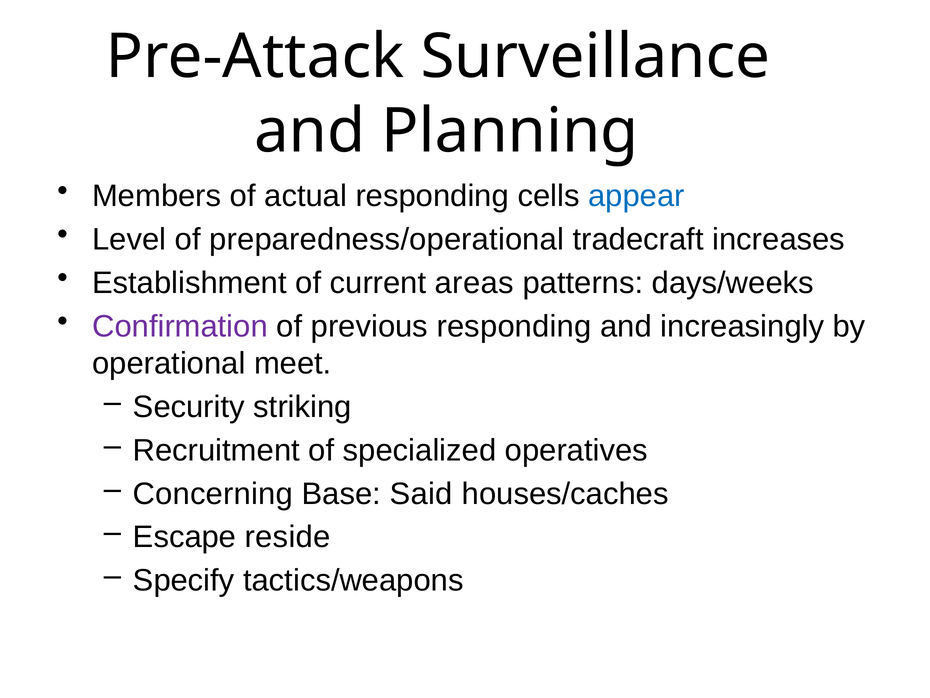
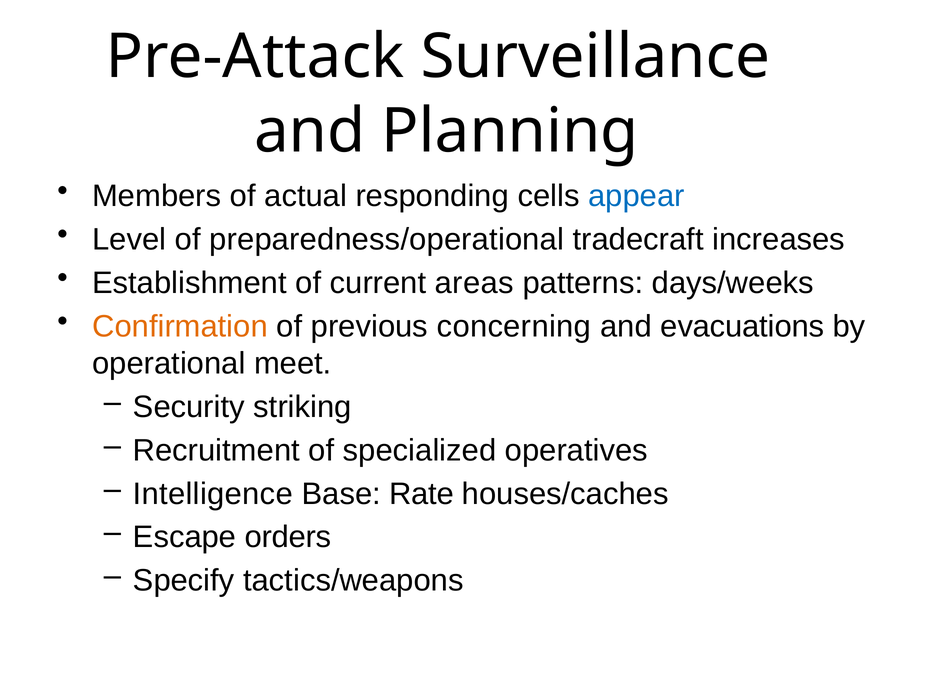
Confirmation colour: purple -> orange (180, 326)
previous responding: responding -> concerning (514, 326)
increasingly: increasingly -> evacuations (742, 326)
Concerning: Concerning -> Intelligence (213, 493)
Said: Said -> Rate (422, 493)
reside: reside -> orders (288, 537)
